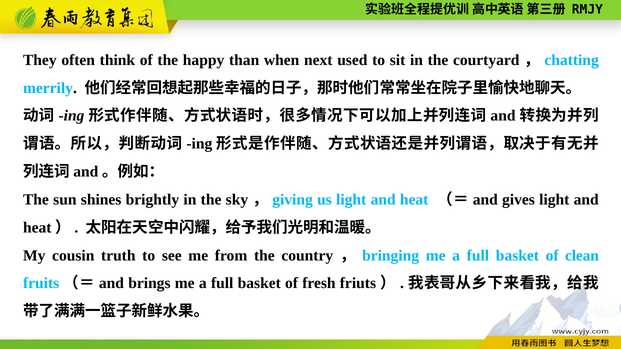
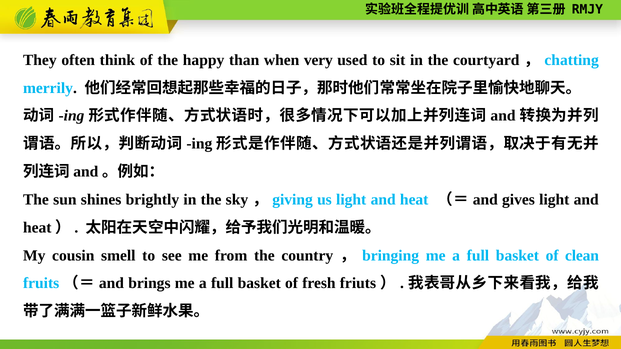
next: next -> very (318, 60)
truth: truth -> smell (118, 256)
